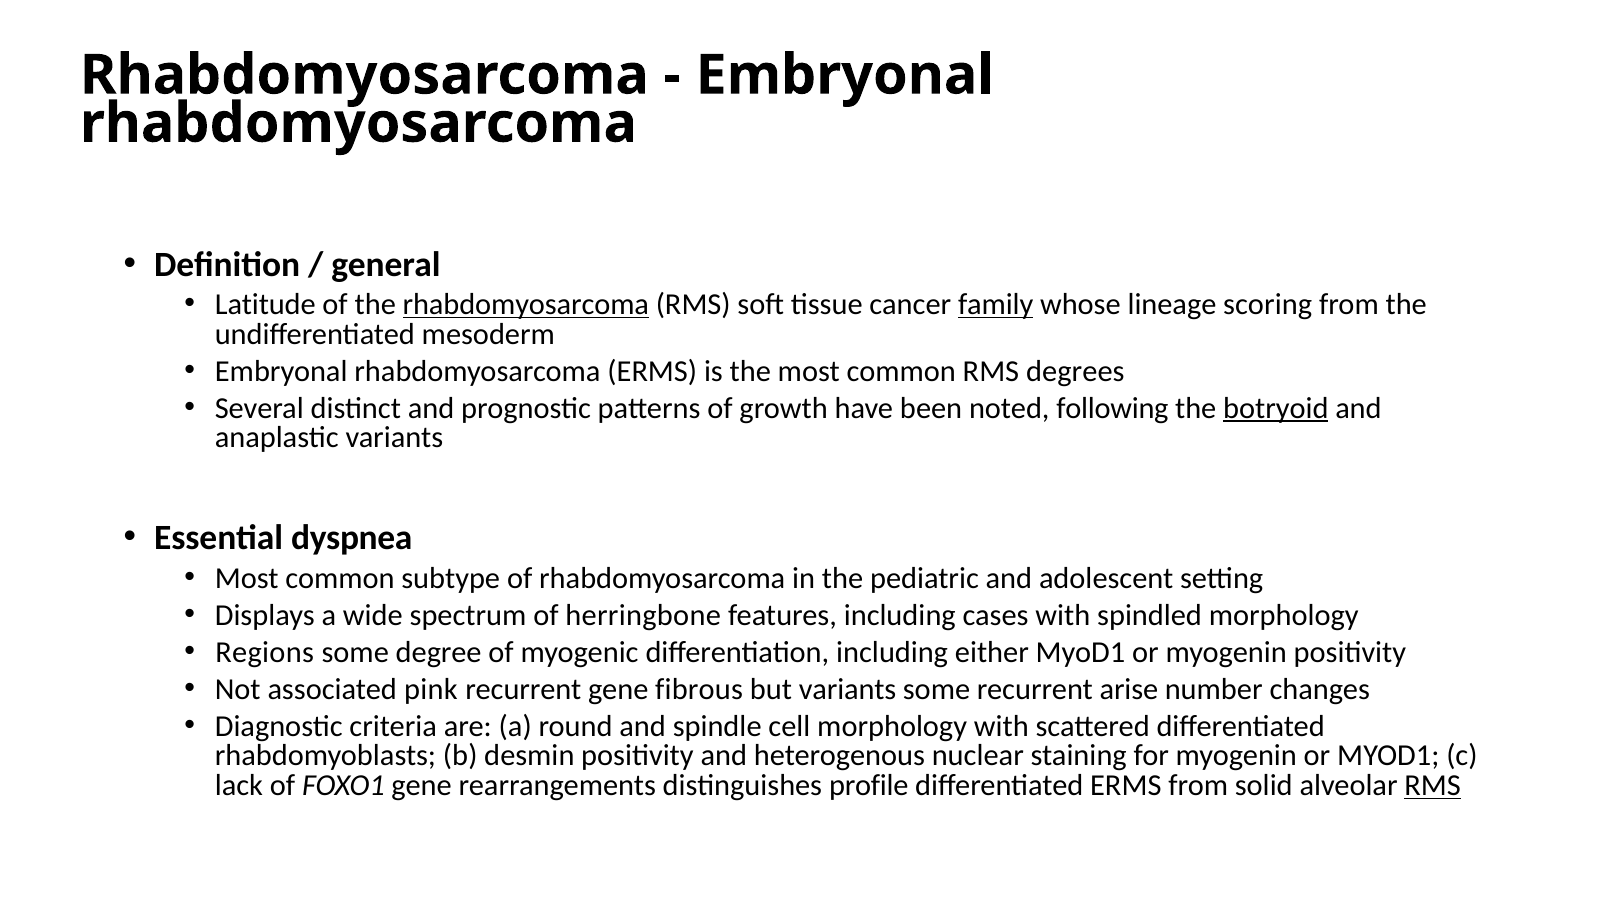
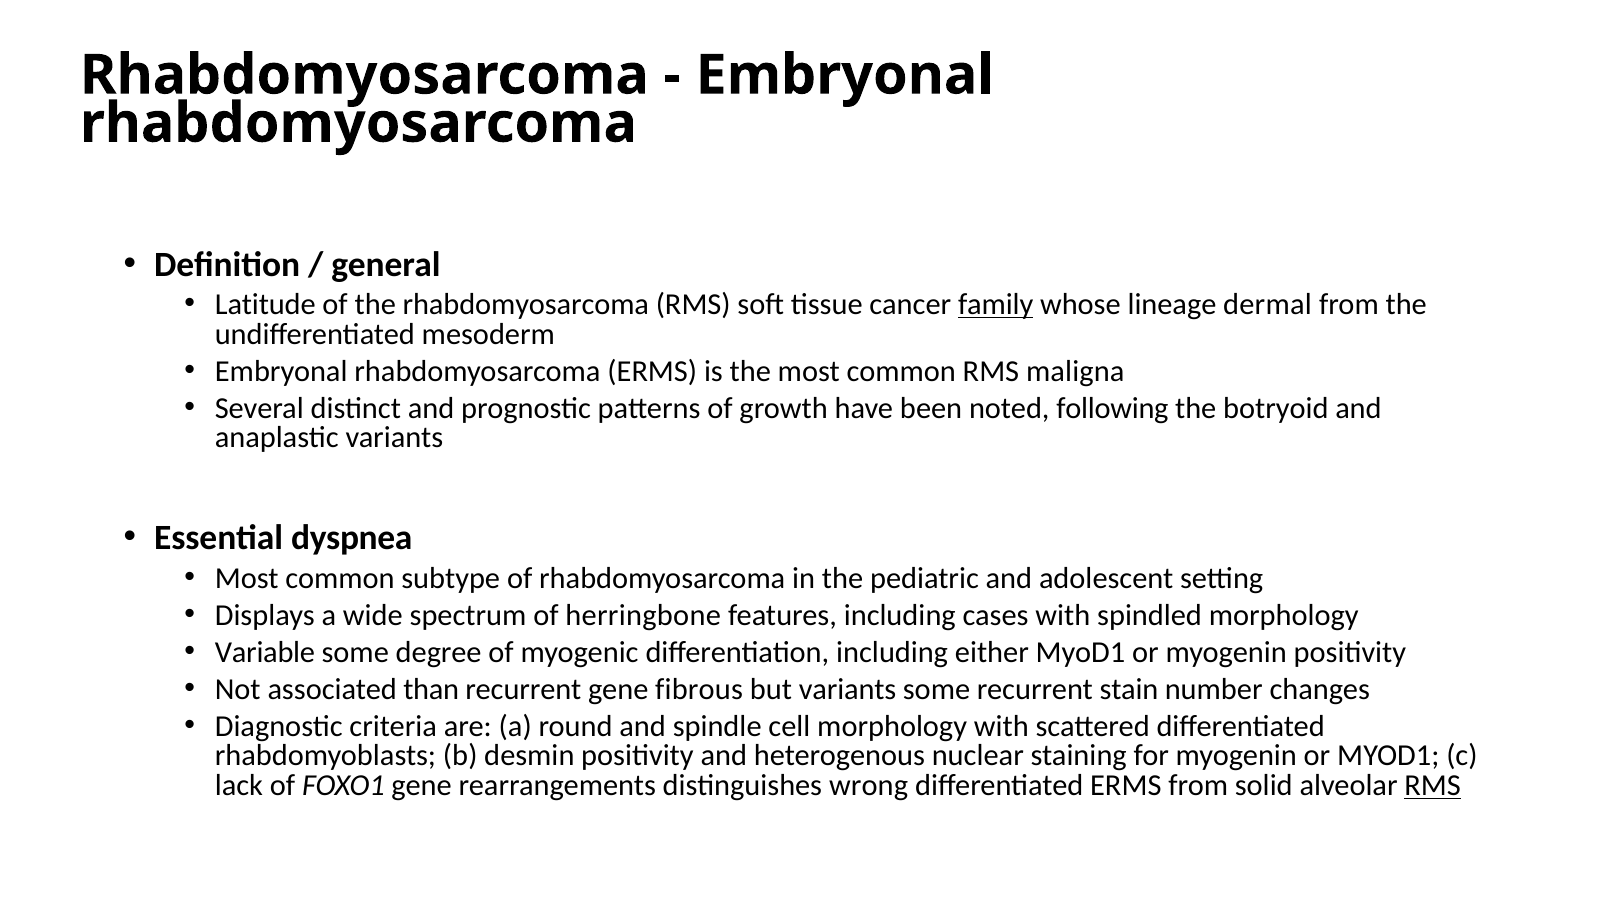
rhabdomyosarcoma underline: present -> none (526, 305)
scoring: scoring -> dermal (1268, 305)
degrees: degrees -> maligna (1075, 371)
botryoid underline: present -> none (1276, 408)
Regions: Regions -> Variable (265, 652)
pink: pink -> than (431, 690)
arise: arise -> stain (1129, 690)
profile: profile -> wrong (869, 786)
